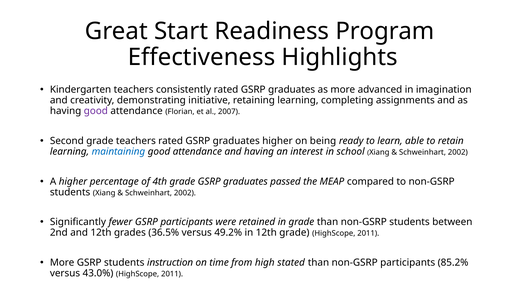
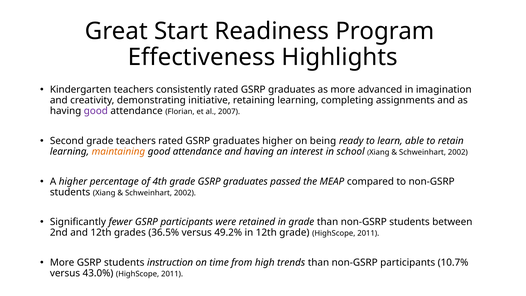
maintaining colour: blue -> orange (118, 152)
stated: stated -> trends (291, 263)
85.2%: 85.2% -> 10.7% (453, 263)
